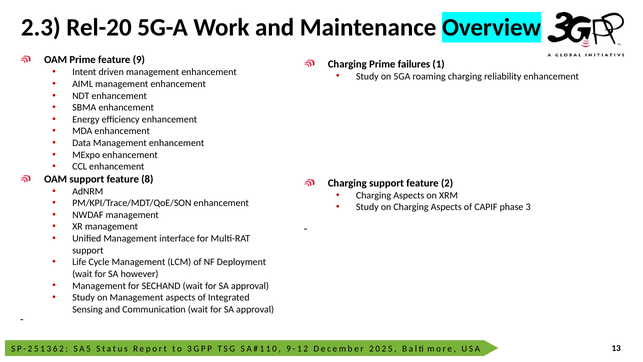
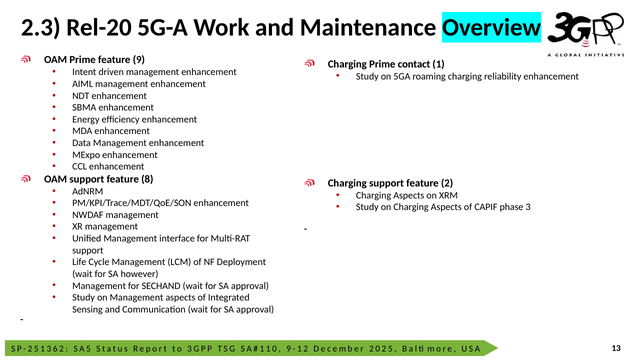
failures: failures -> contact (414, 64)
